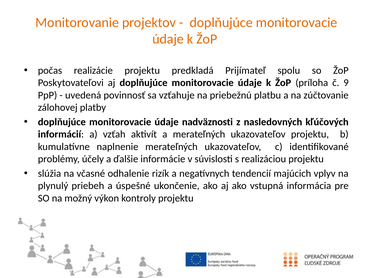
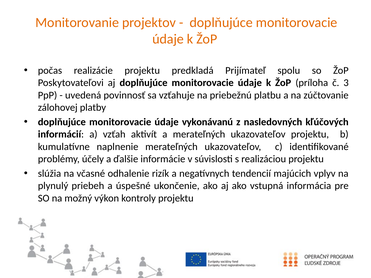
9: 9 -> 3 (346, 83)
nadväznosti: nadväznosti -> vykonávanú (207, 122)
